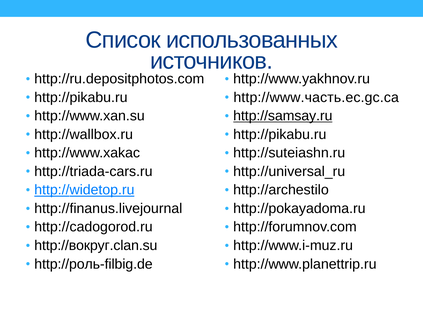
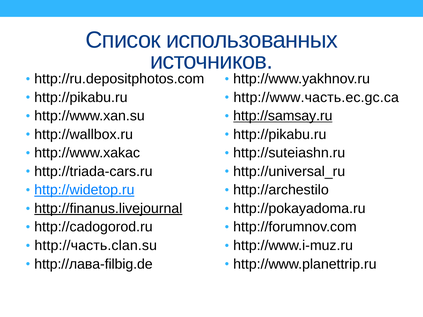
http://finanus.livejournal underline: none -> present (108, 209)
http://вокруг.clan.su: http://вокруг.clan.su -> http://часть.clan.su (96, 246)
http://роль-filbig.de: http://роль-filbig.de -> http://лава-filbig.de (93, 264)
